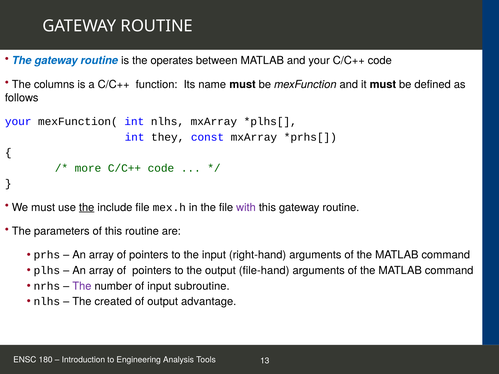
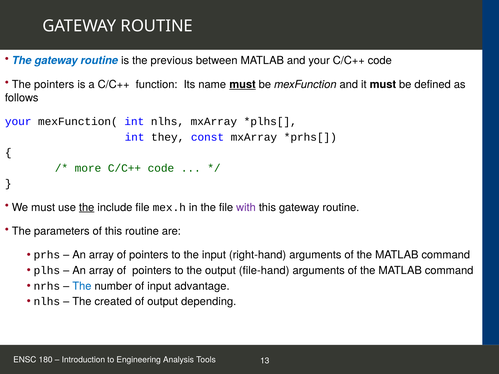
operates: operates -> previous (172, 61)
The columns: columns -> pointers (54, 84)
must underline: none -> present (243, 84)
The colour: purple -> blue (82, 286)
subroutine: subroutine -> advantage (202, 286)
advantage: advantage -> depending (209, 302)
